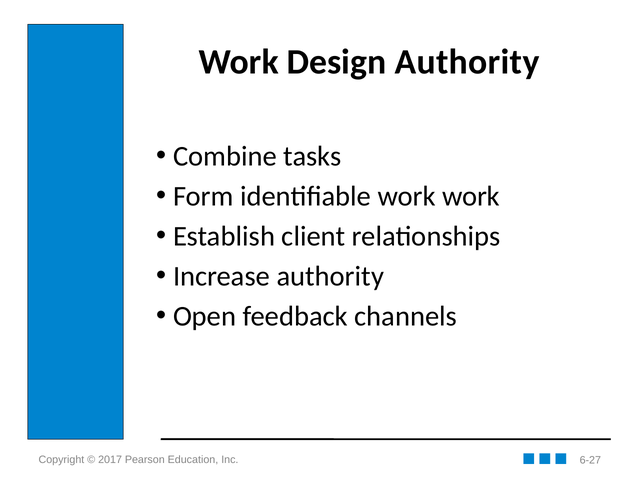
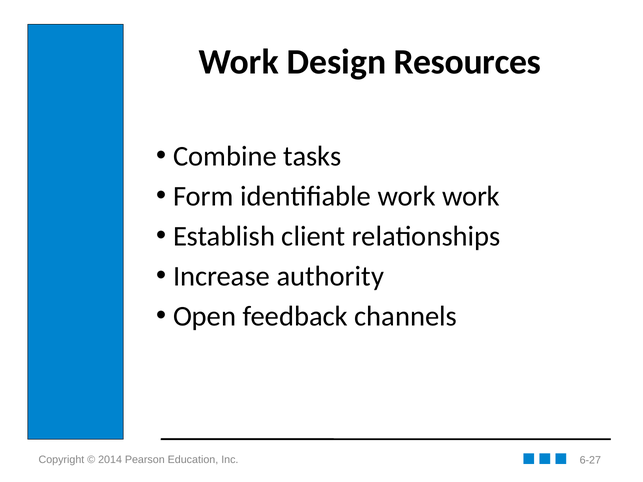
Design Authority: Authority -> Resources (467, 62)
2017: 2017 -> 2014 (110, 460)
